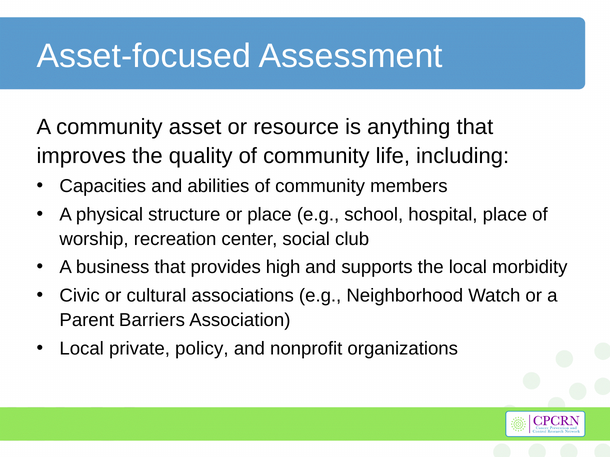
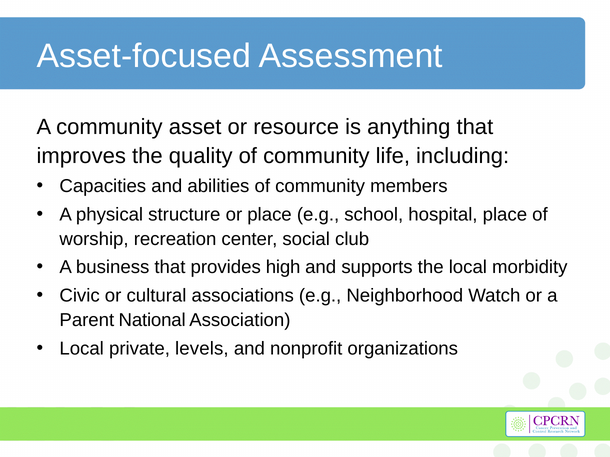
Barriers: Barriers -> National (152, 320)
policy: policy -> levels (202, 349)
